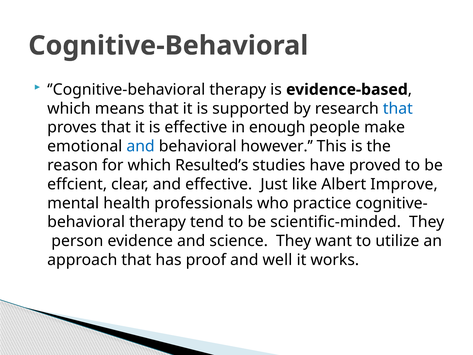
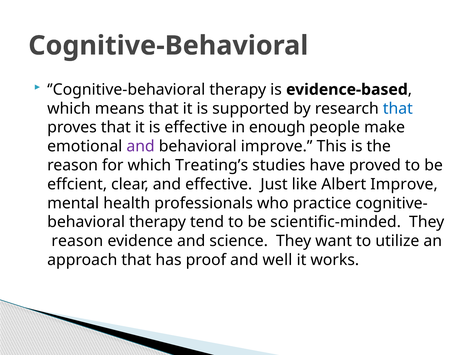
and colour: blue -> purple (141, 146)
behavioral however: however -> improve (277, 146)
Resulted’s: Resulted’s -> Treating’s (212, 165)
person: person -> reason (77, 241)
